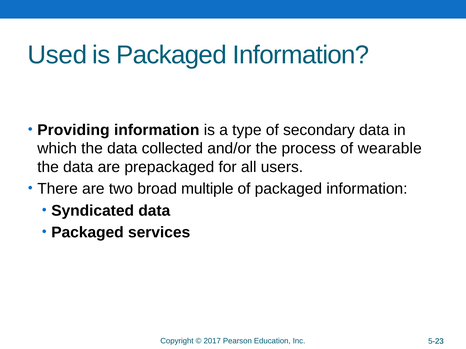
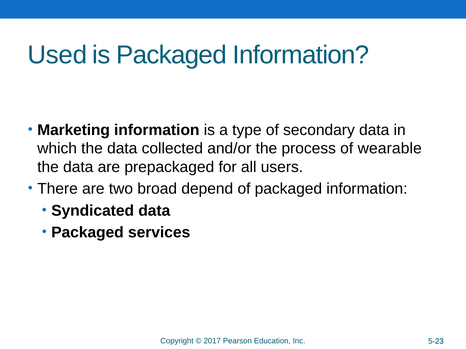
Providing: Providing -> Marketing (74, 130)
multiple: multiple -> depend (207, 189)
